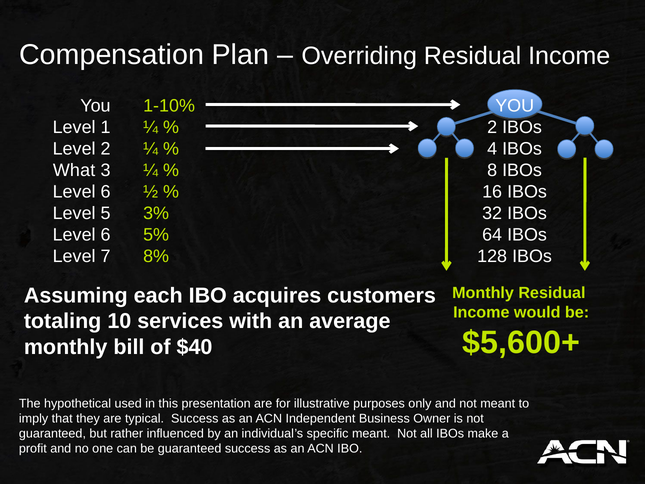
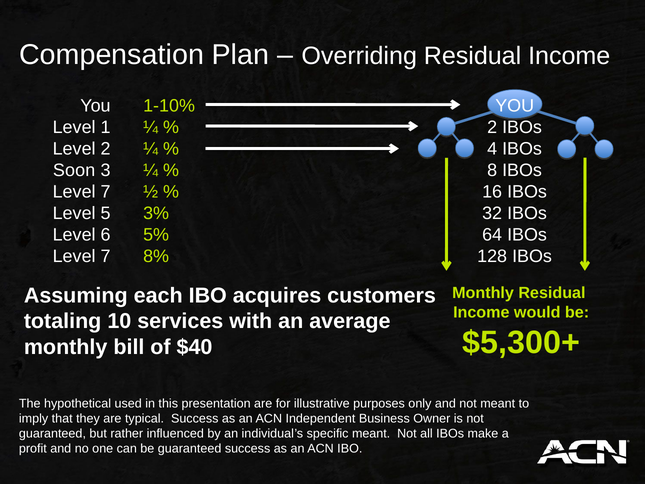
What: What -> Soon (74, 170)
6: 6 -> 7 (106, 192)
$5,600+: $5,600+ -> $5,300+ (521, 342)
